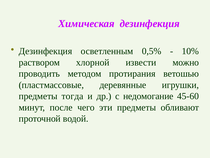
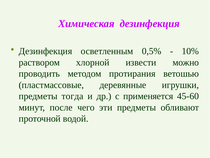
недомогание: недомогание -> применяется (148, 96)
